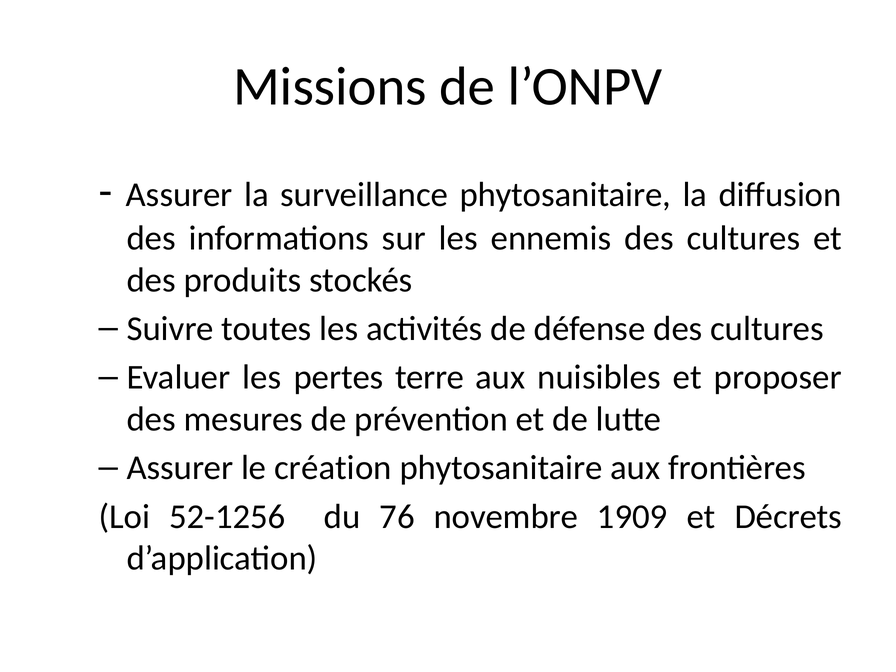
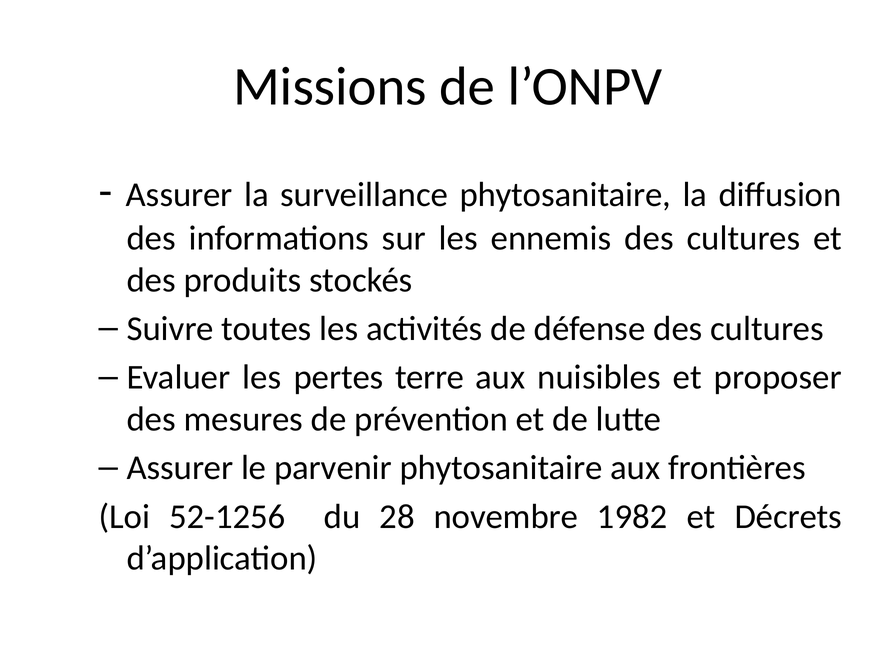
création: création -> parvenir (333, 468)
76: 76 -> 28 (397, 517)
1909: 1909 -> 1982 (632, 517)
